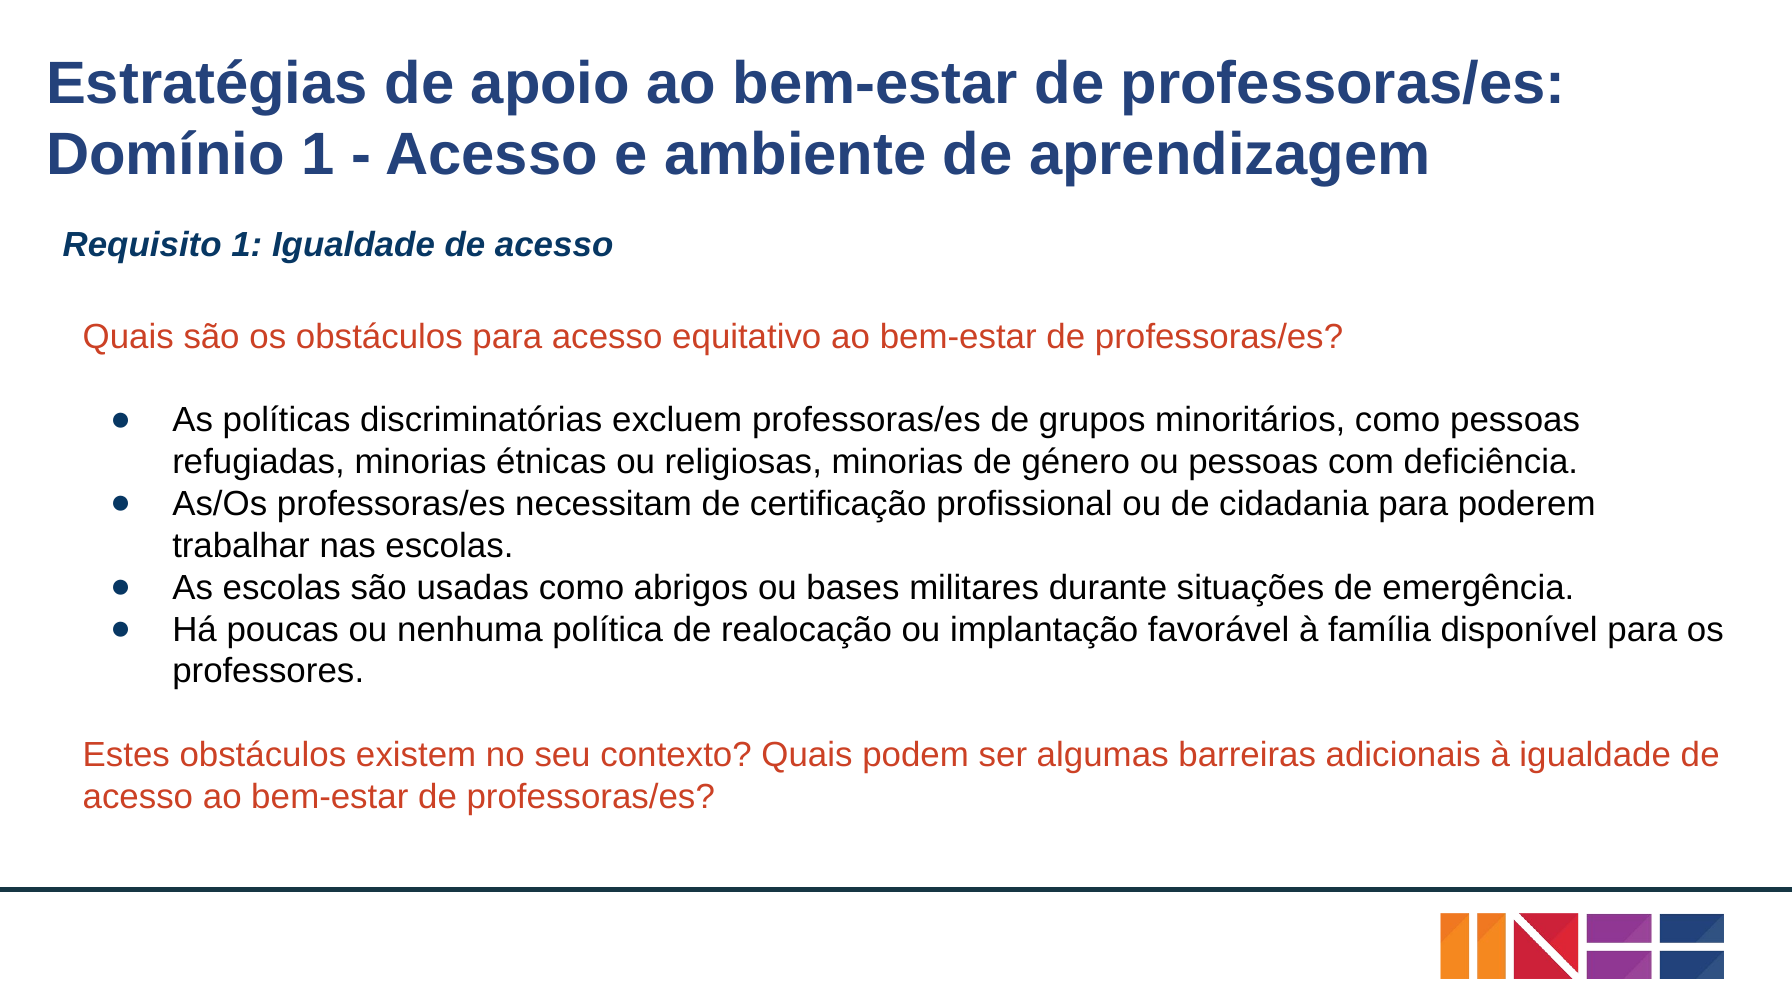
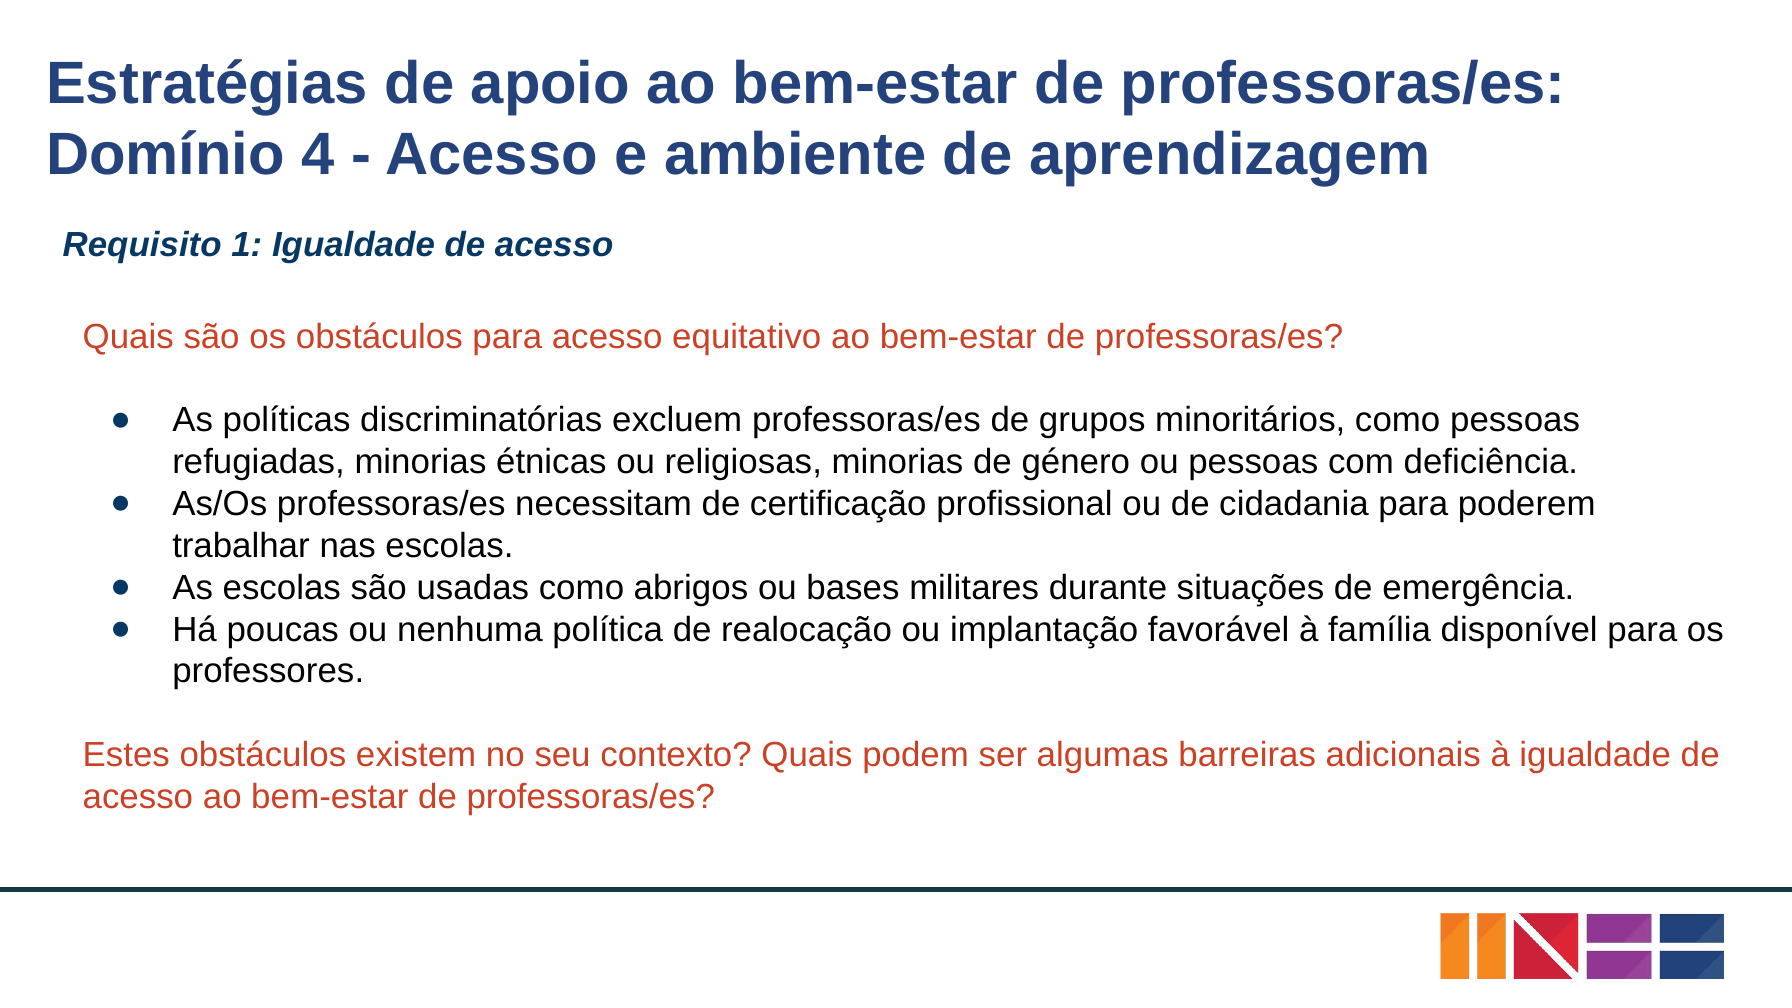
Domínio 1: 1 -> 4 (318, 155)
